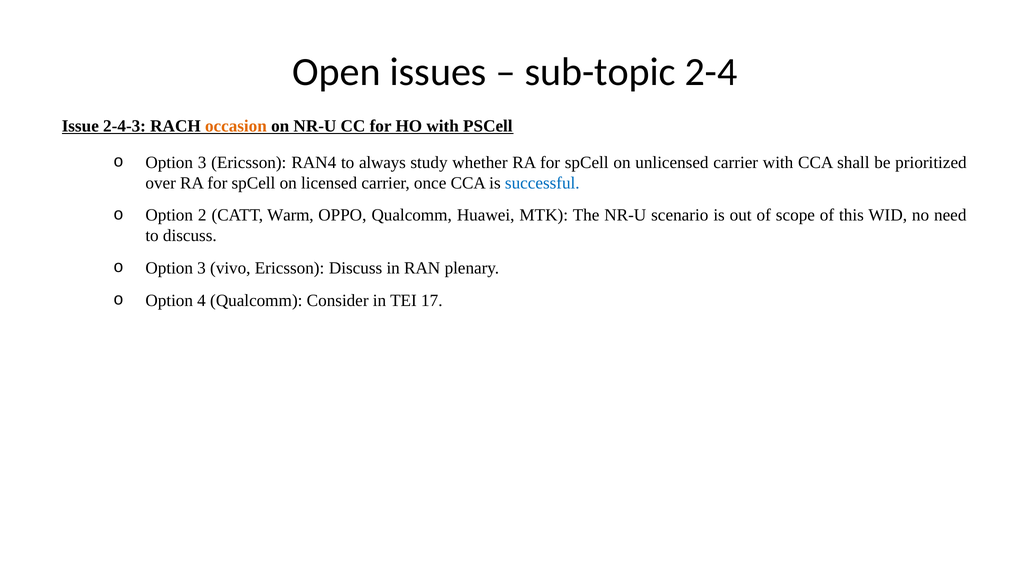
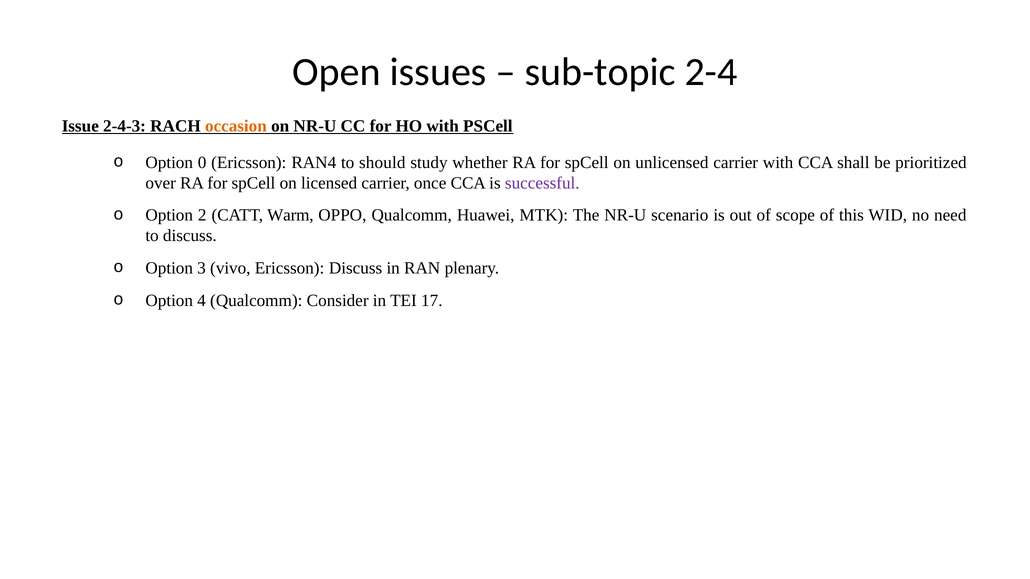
3: 3 -> 0 (202, 163)
always: always -> should (382, 163)
successful colour: blue -> purple (542, 183)
